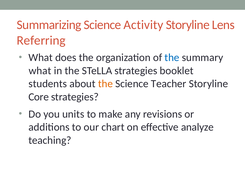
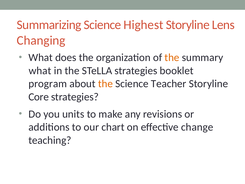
Activity: Activity -> Highest (143, 25)
Referring: Referring -> Changing (41, 40)
the colour: blue -> orange (172, 58)
students: students -> program (48, 84)
analyze: analyze -> change (197, 127)
